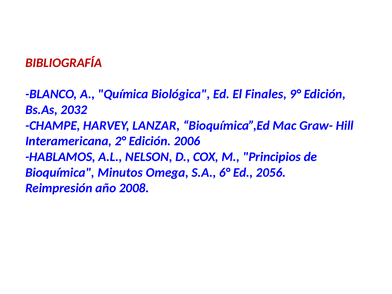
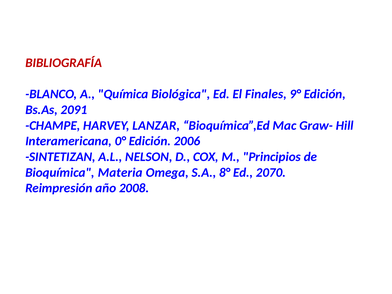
2032: 2032 -> 2091 (74, 110)
2°: 2° -> 0° (120, 141)
HABLAMOS: HABLAMOS -> SINTETIZAN (60, 157)
Minutos: Minutos -> Materia (120, 172)
6°: 6° -> 8° (225, 172)
2056: 2056 -> 2070 (271, 172)
